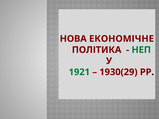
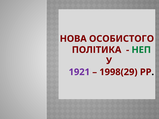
ЕКОНОМІЧНЕ: ЕКОНОМІЧНЕ -> ОСОБИСТОГО (122, 39)
1921 colour: green -> purple (79, 72)
1930(29: 1930(29 -> 1998(29 (118, 72)
